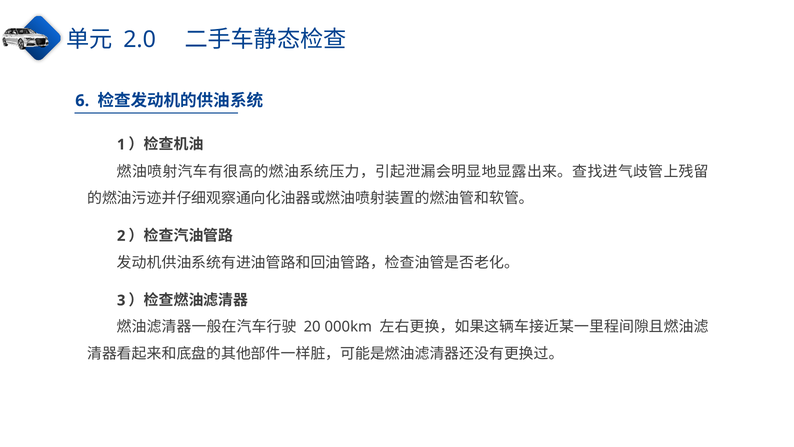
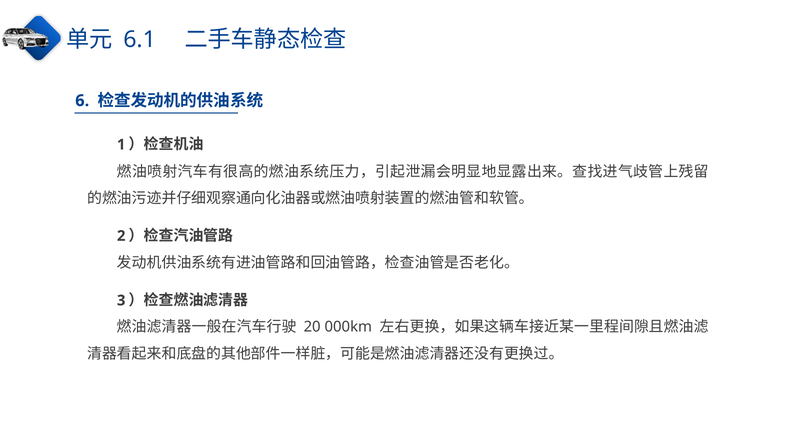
2.0: 2.0 -> 6.1 (140, 39)
